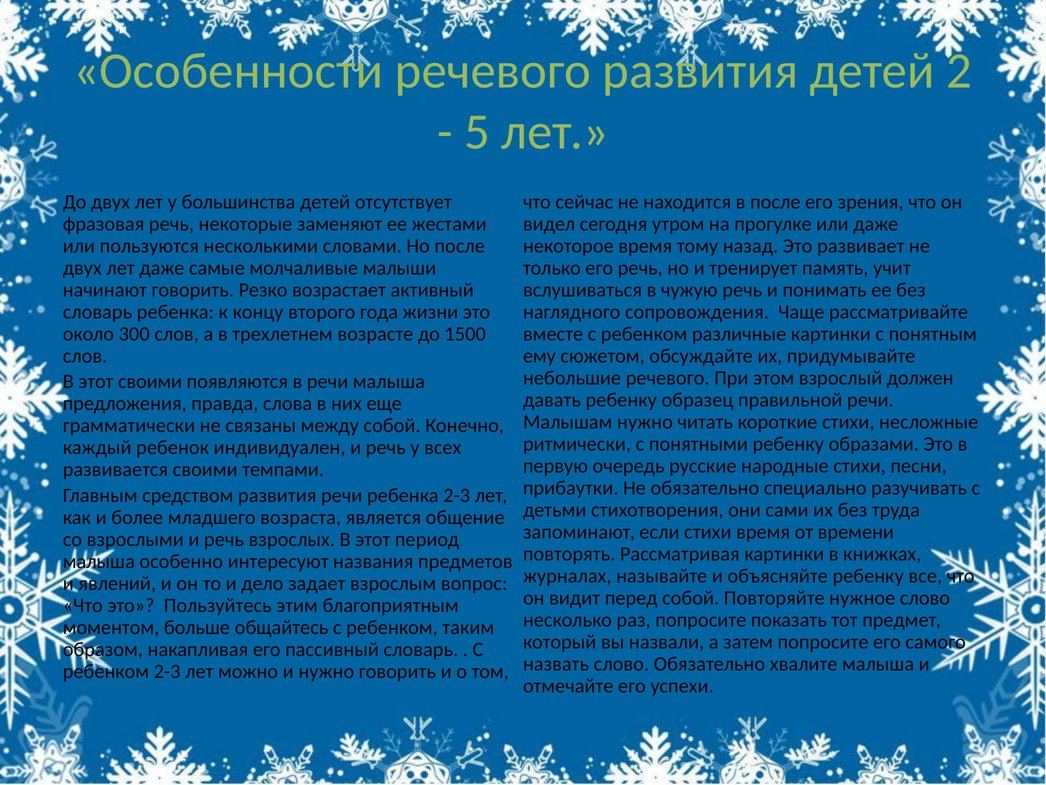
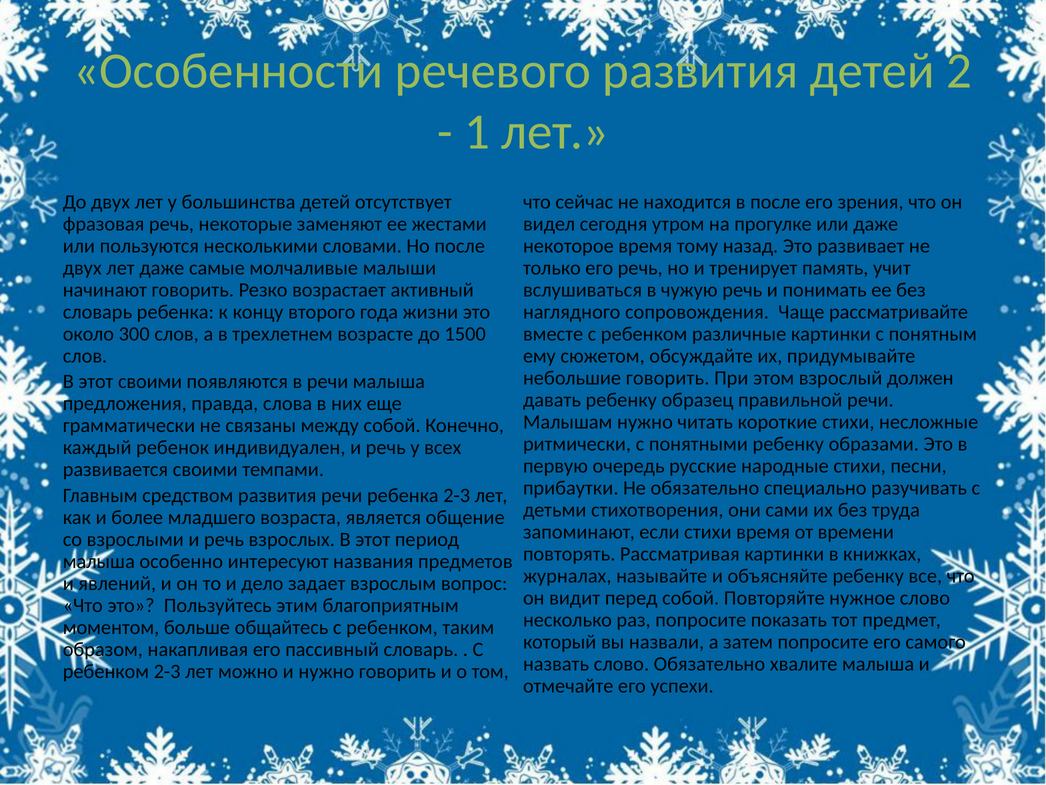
5: 5 -> 1 (477, 132)
небольшие речевого: речевого -> говорить (668, 378)
